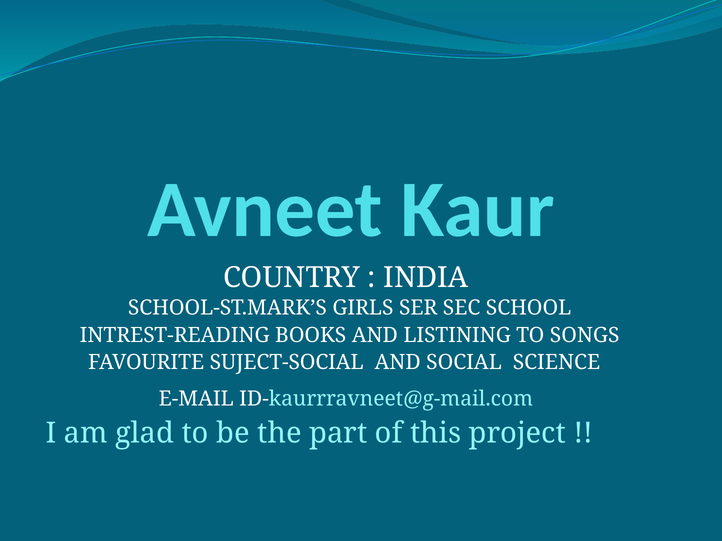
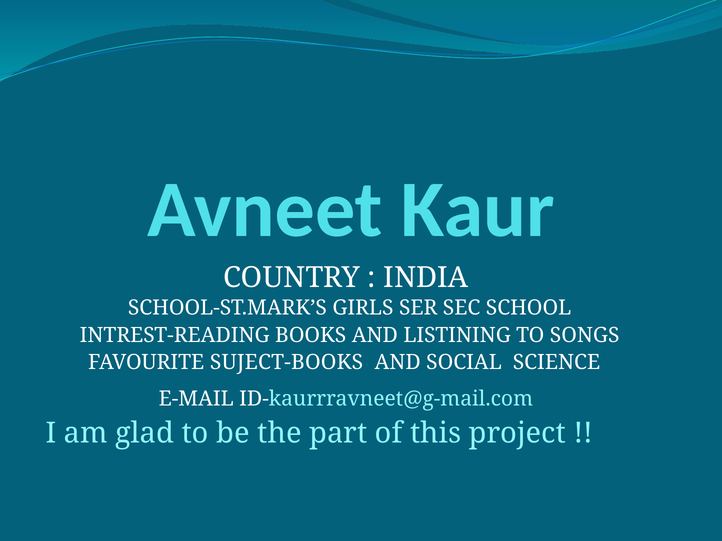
SUJECT-SOCIAL: SUJECT-SOCIAL -> SUJECT-BOOKS (287, 362)
